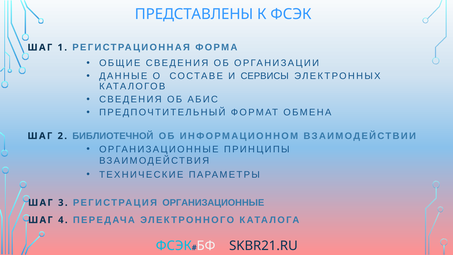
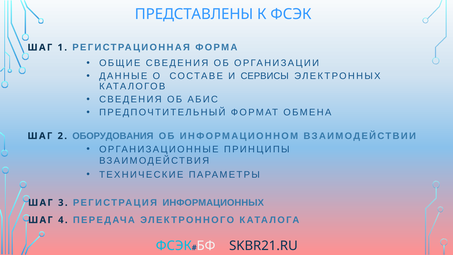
БИБЛИОТЕЧНОЙ: БИБЛИОТЕЧНОЙ -> ОБОРУДОВАНИЯ (113, 136)
РЕГИСТРАЦИЯ ОРГАНИЗАЦИОННЫЕ: ОРГАНИЗАЦИОННЫЕ -> ИНФОРМАЦИОННЫХ (213, 203)
